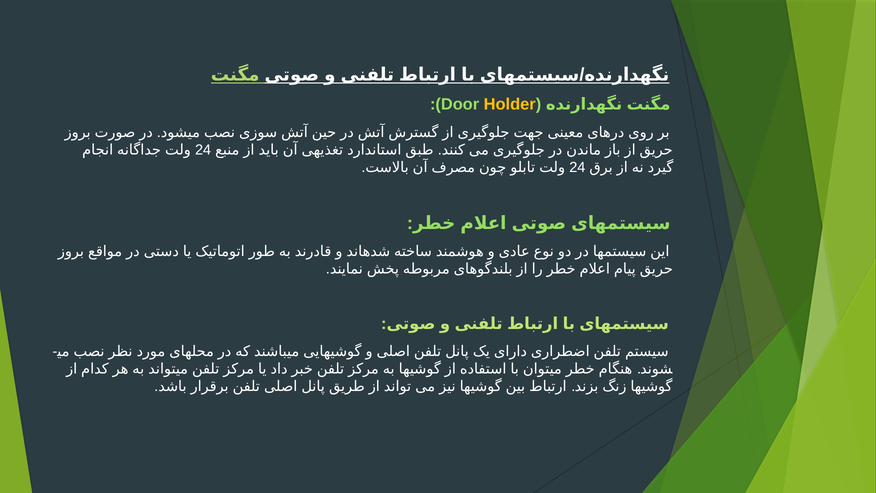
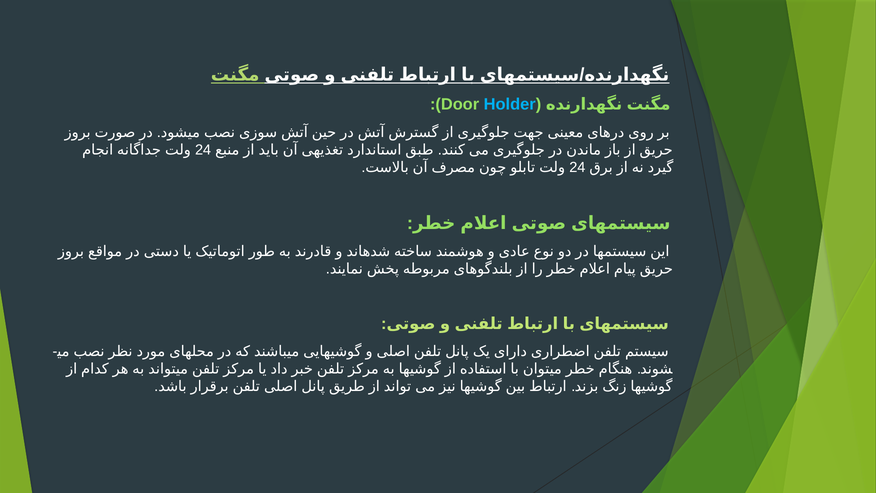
Holder colour: yellow -> light blue (510, 105)
